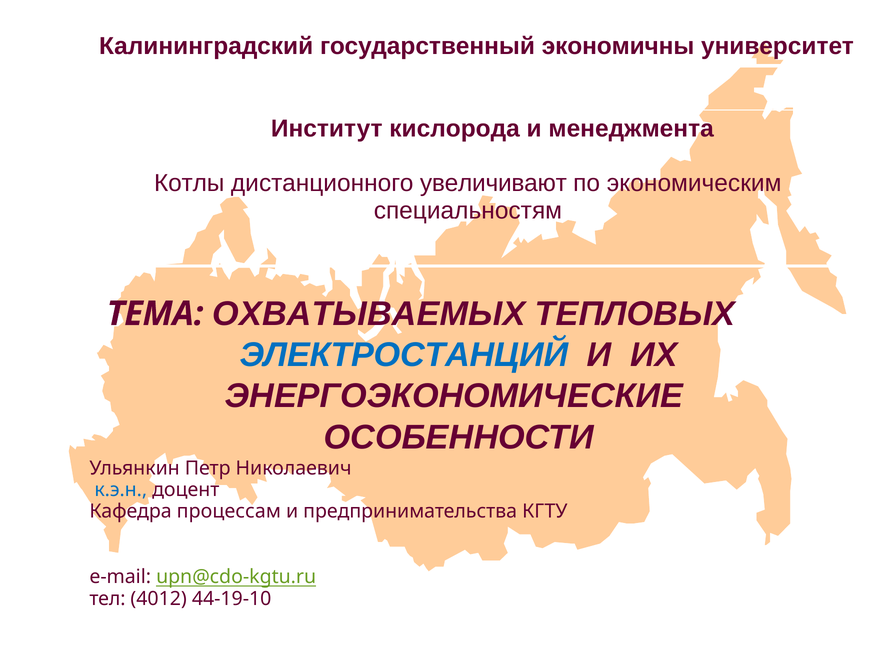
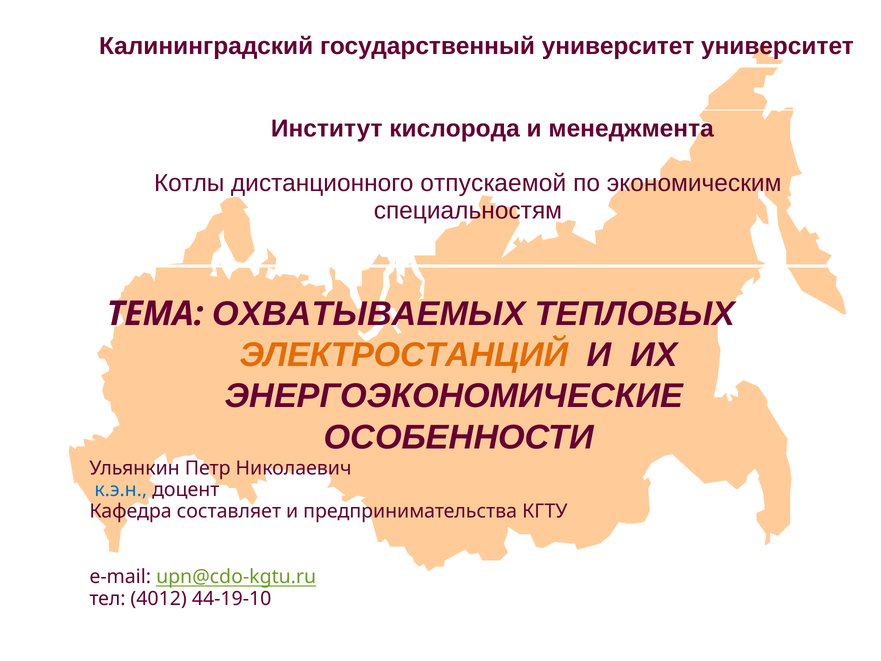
государственный экономичны: экономичны -> университет (618, 46)
увеличивают: увеличивают -> отпускаемой (493, 183)
ЭЛЕКТРОСТАНЦИЙ colour: blue -> orange (404, 355)
процессам: процессам -> составляет (229, 511)
